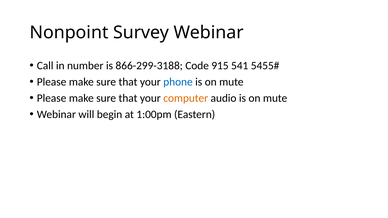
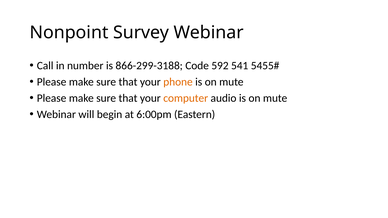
915: 915 -> 592 (220, 66)
phone colour: blue -> orange (178, 82)
1:00pm: 1:00pm -> 6:00pm (154, 114)
